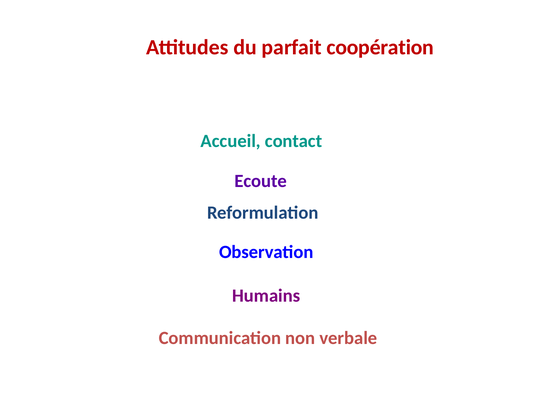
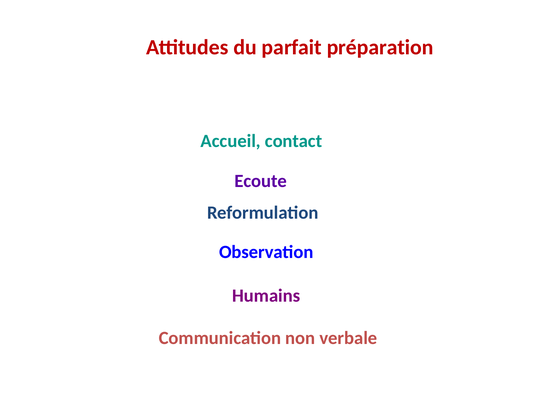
coopération: coopération -> préparation (380, 47)
